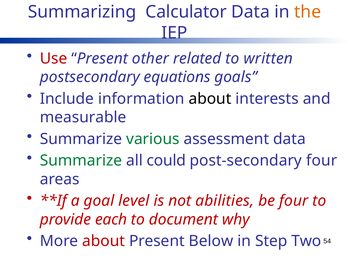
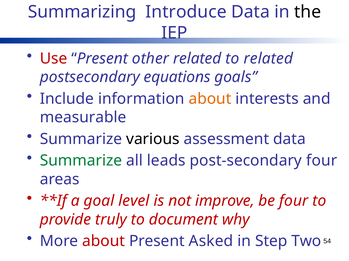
Calculator: Calculator -> Introduce (186, 12)
the colour: orange -> black (308, 12)
to written: written -> related (268, 59)
about colour: black -> orange (210, 99)
various colour: green -> black (153, 139)
could: could -> leads (166, 161)
abilities: abilities -> improve (225, 201)
each: each -> truly (111, 220)
Below: Below -> Asked (211, 242)
